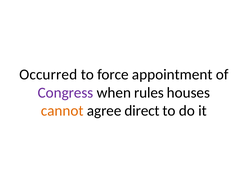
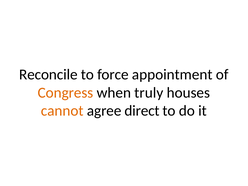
Occurred: Occurred -> Reconcile (48, 74)
Congress colour: purple -> orange (65, 93)
rules: rules -> truly (149, 93)
